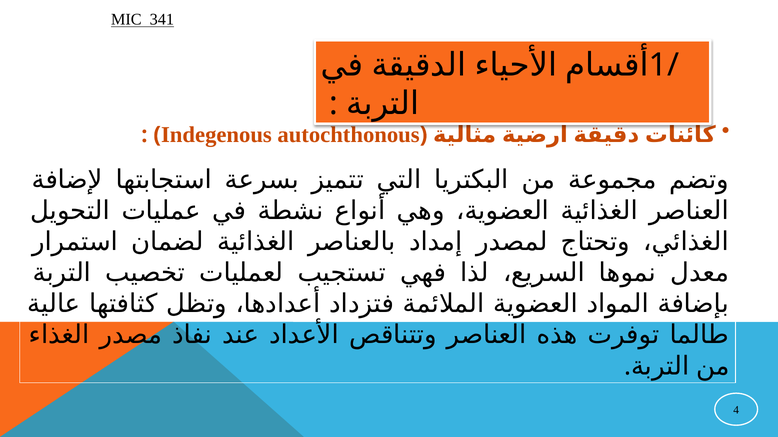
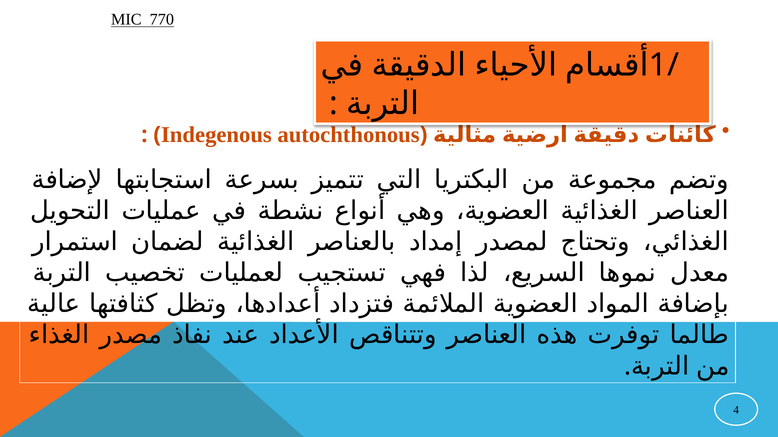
341: 341 -> 770 (162, 20)
